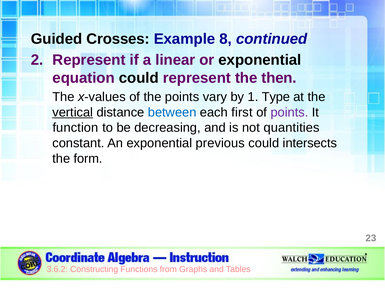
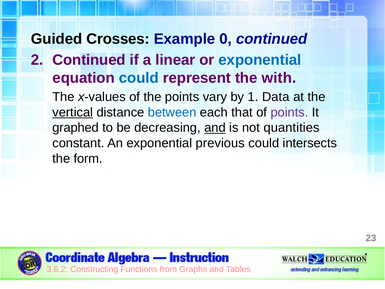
8: 8 -> 0 (226, 39)
Represent: Represent -> Continued (89, 60)
exponential colour: black -> blue (260, 60)
could colour: black -> blue (139, 78)
then: then -> with (279, 78)
Type: Type -> Data (276, 97)
first: first -> that (242, 112)
function: function -> graphed (76, 128)
and underline: none -> present (215, 128)
